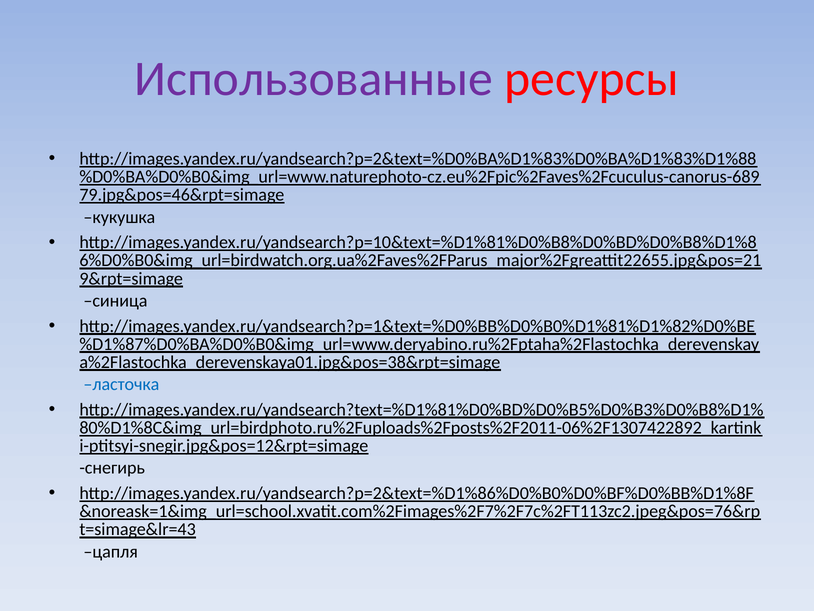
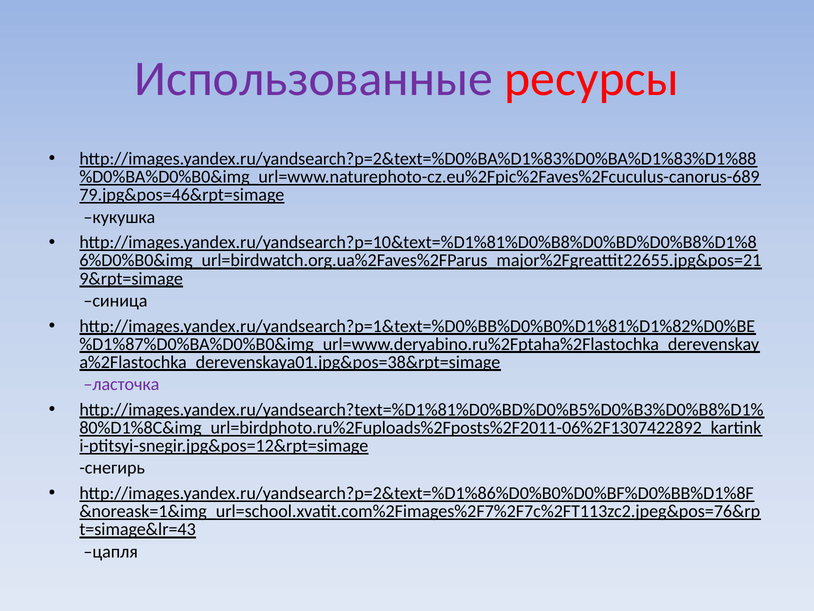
ласточка colour: blue -> purple (121, 384)
